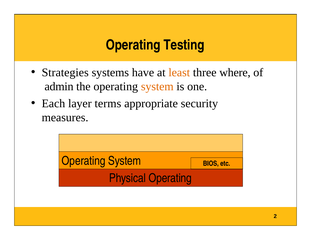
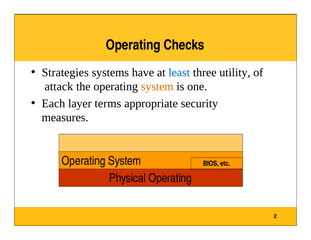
Testing: Testing -> Checks (184, 45)
least colour: orange -> blue (179, 73)
where: where -> utility (235, 73)
admin: admin -> attack (59, 87)
